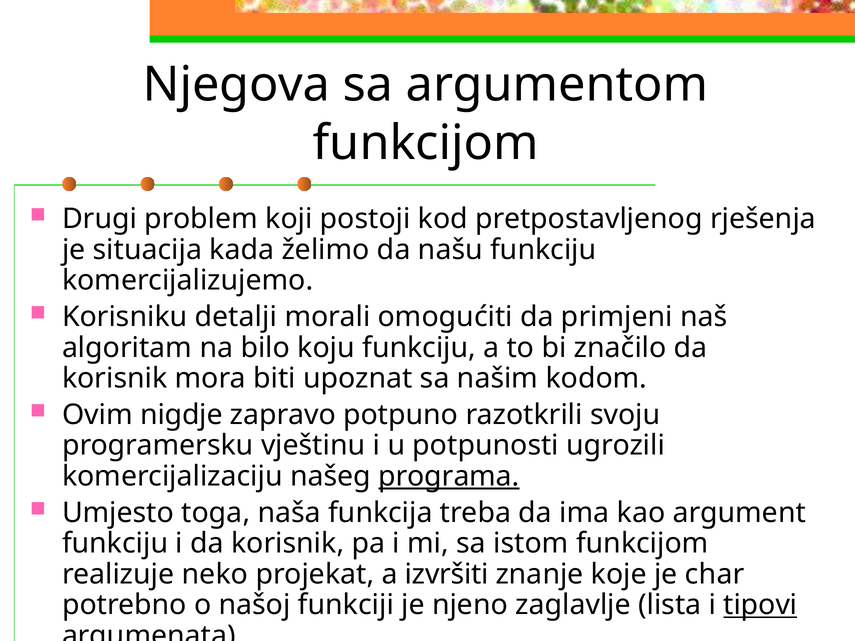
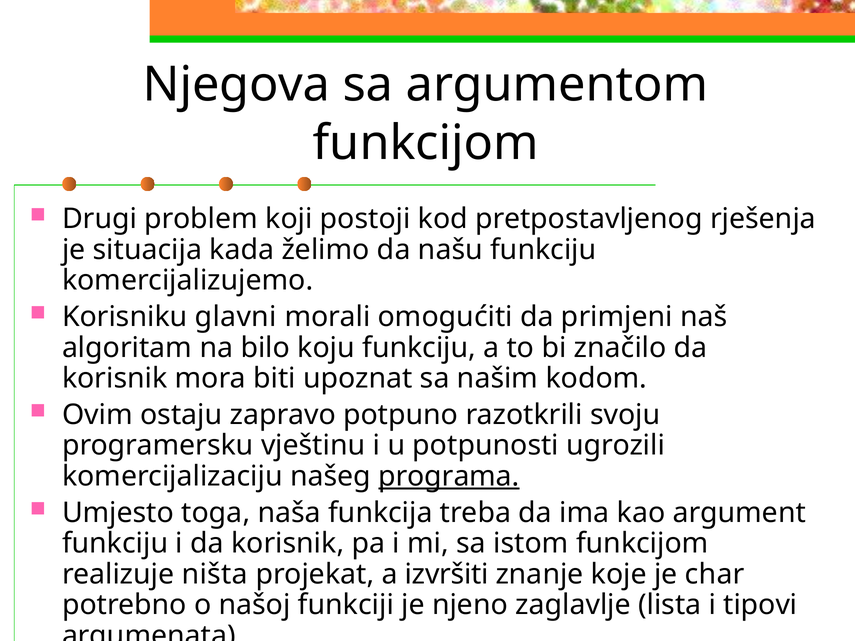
detalji: detalji -> glavni (236, 317)
nigdje: nigdje -> ostaju (181, 415)
neko: neko -> ništa (215, 575)
tipovi underline: present -> none (760, 605)
